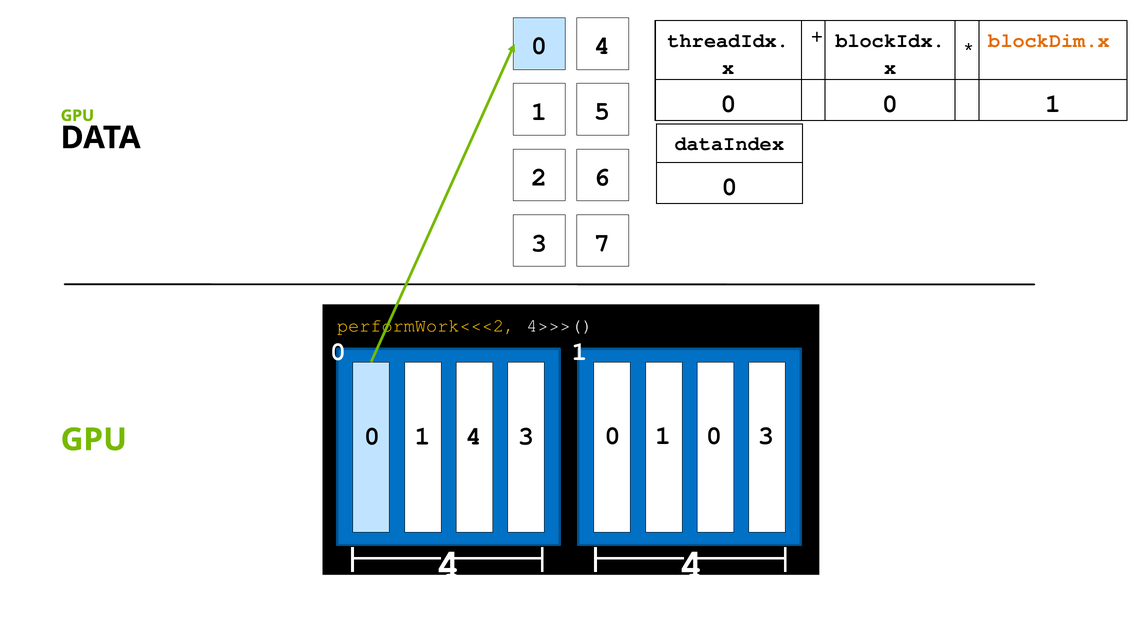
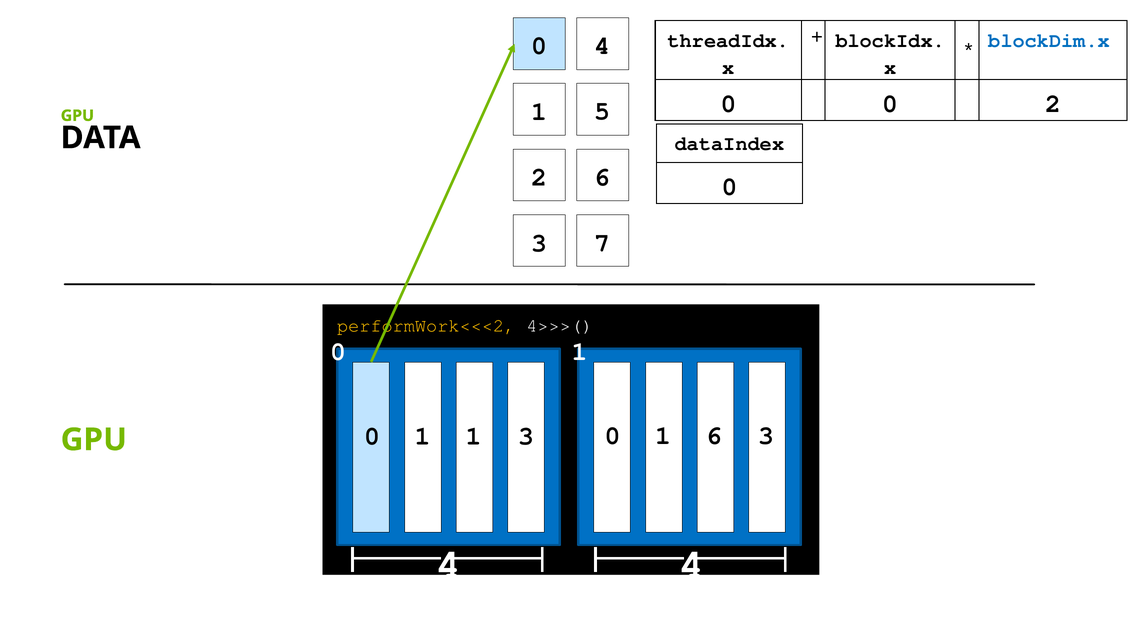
blockDim.x colour: orange -> blue (1049, 40)
0 0 1: 1 -> 2 (1053, 104)
4: 4 -> 1 (474, 436)
1 0: 0 -> 6 (714, 436)
